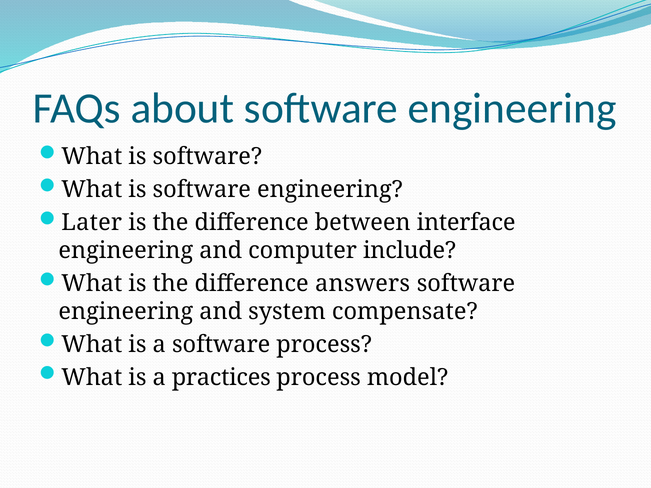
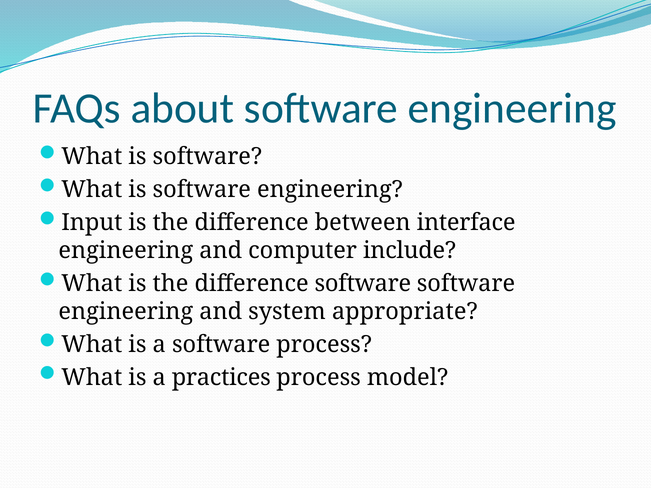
Later: Later -> Input (92, 223)
difference answers: answers -> software (363, 284)
compensate: compensate -> appropriate (405, 312)
